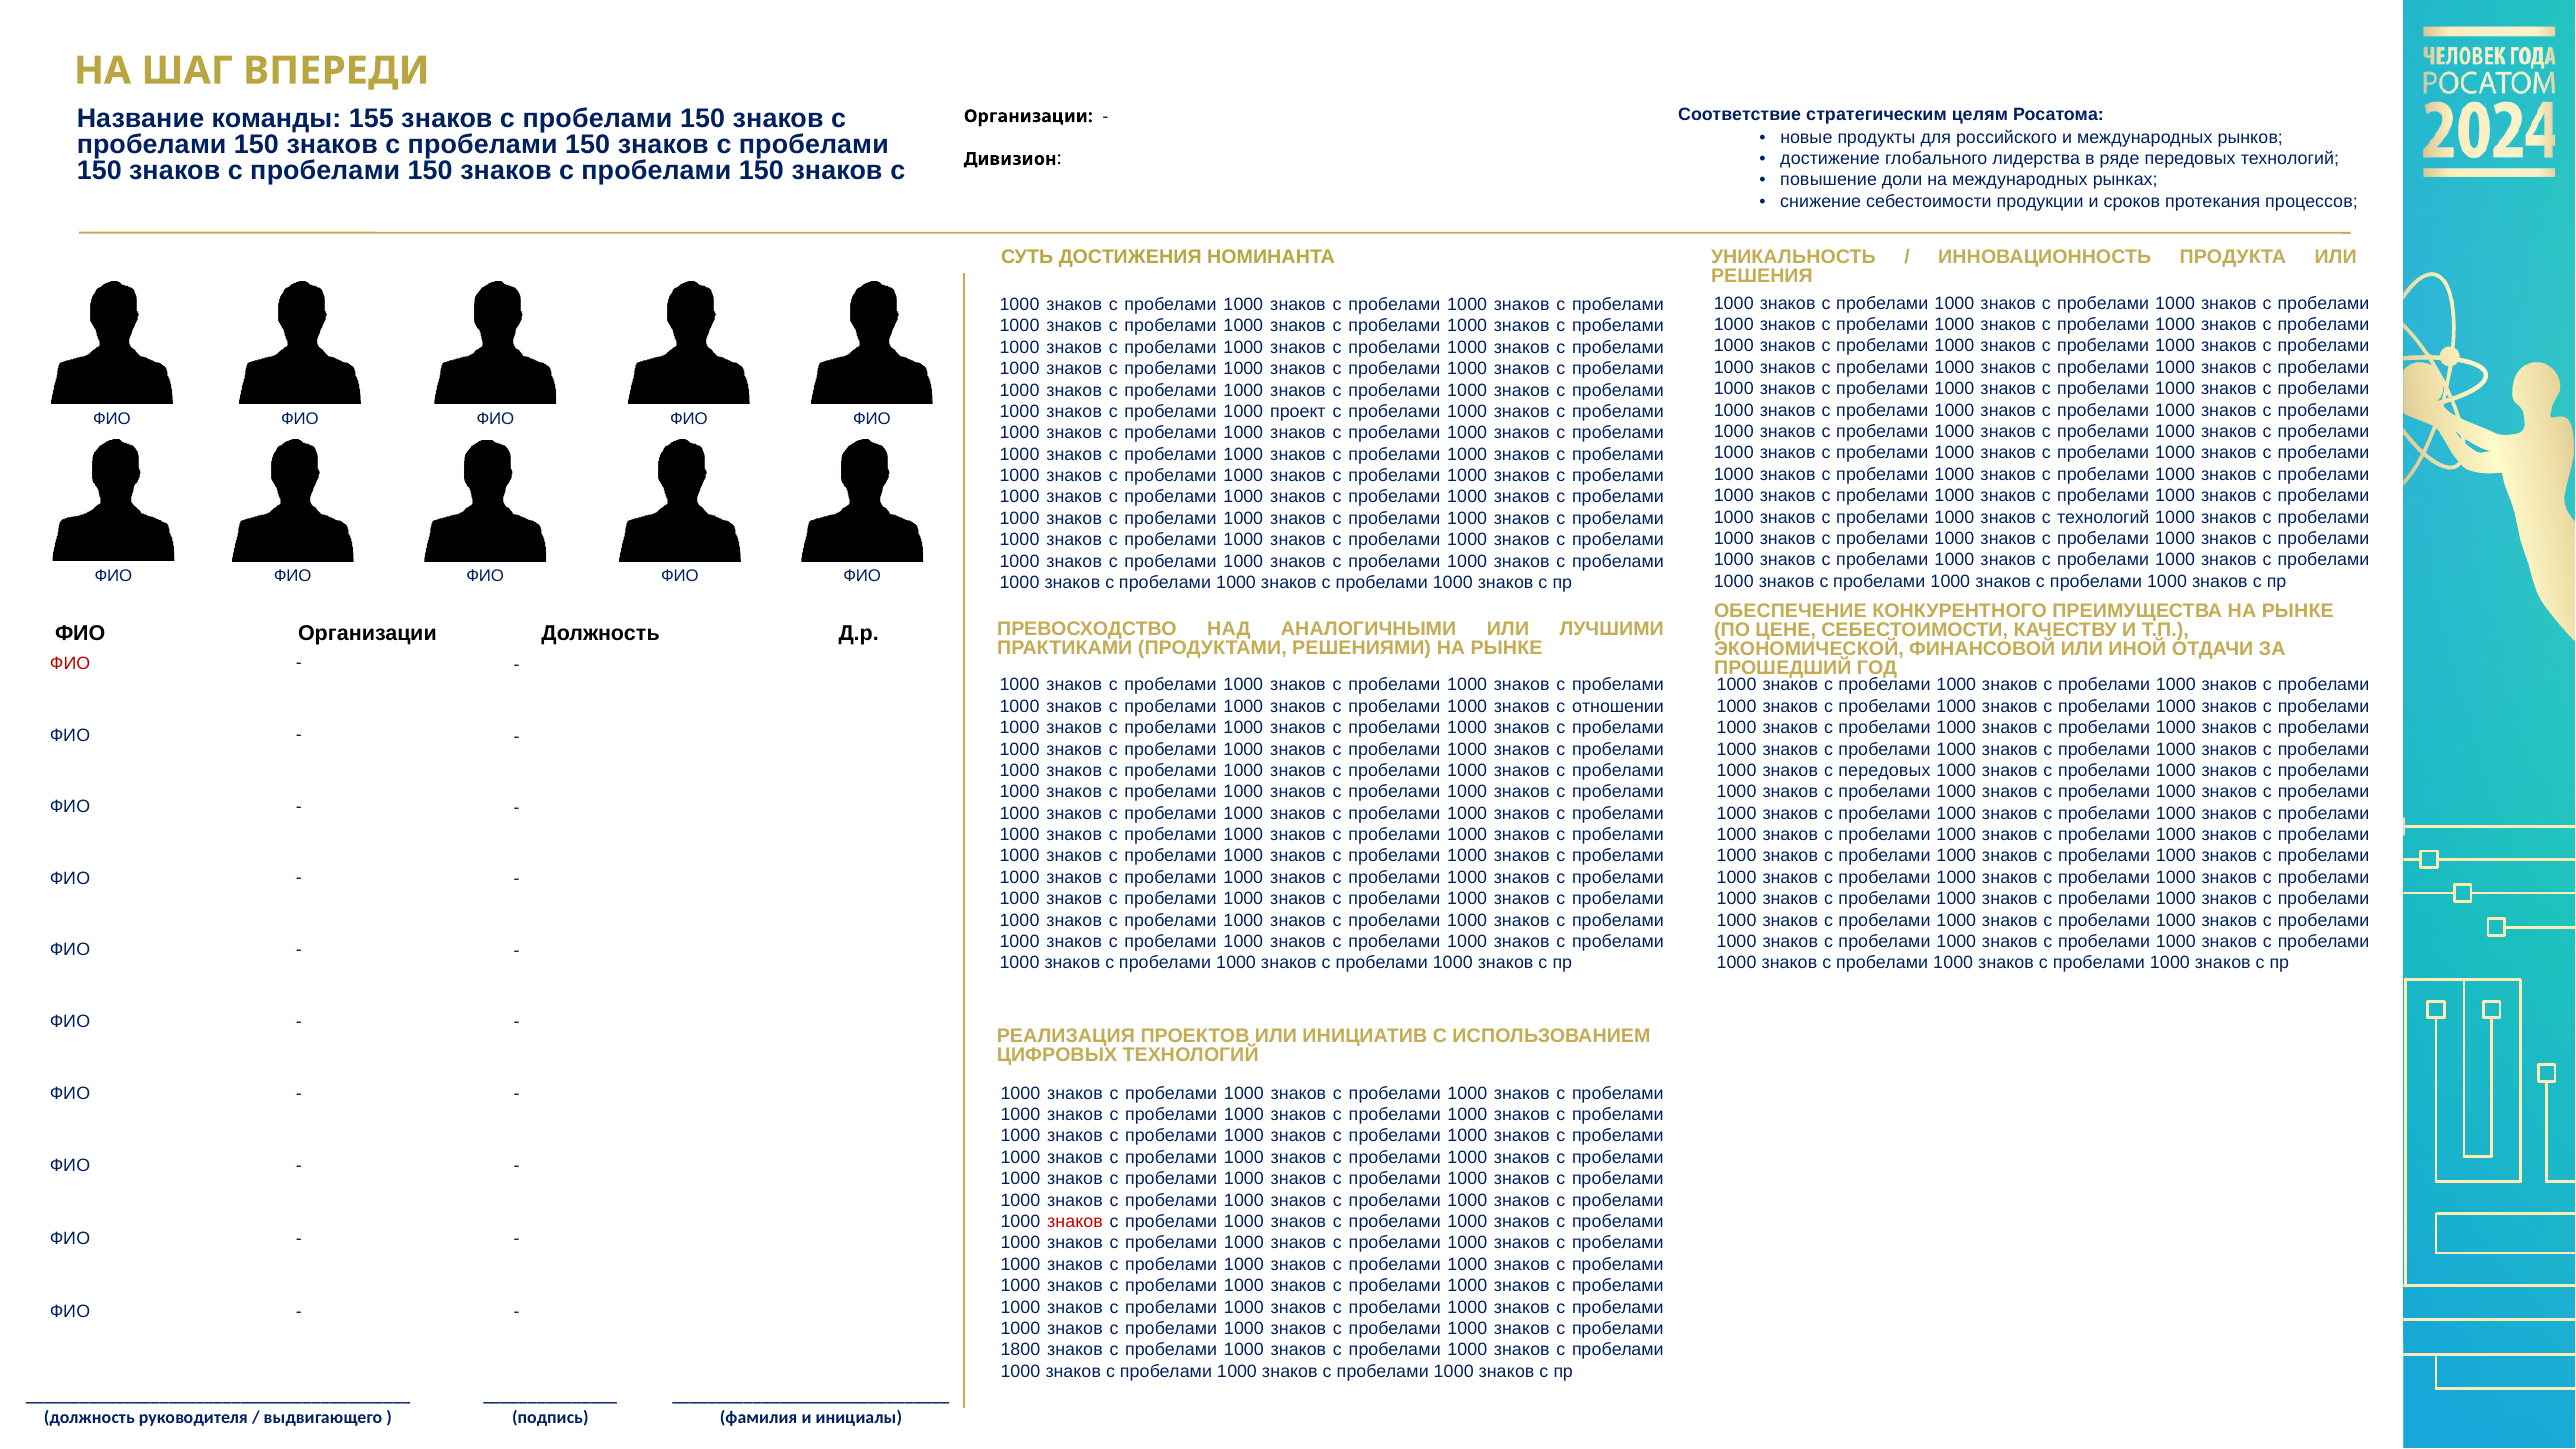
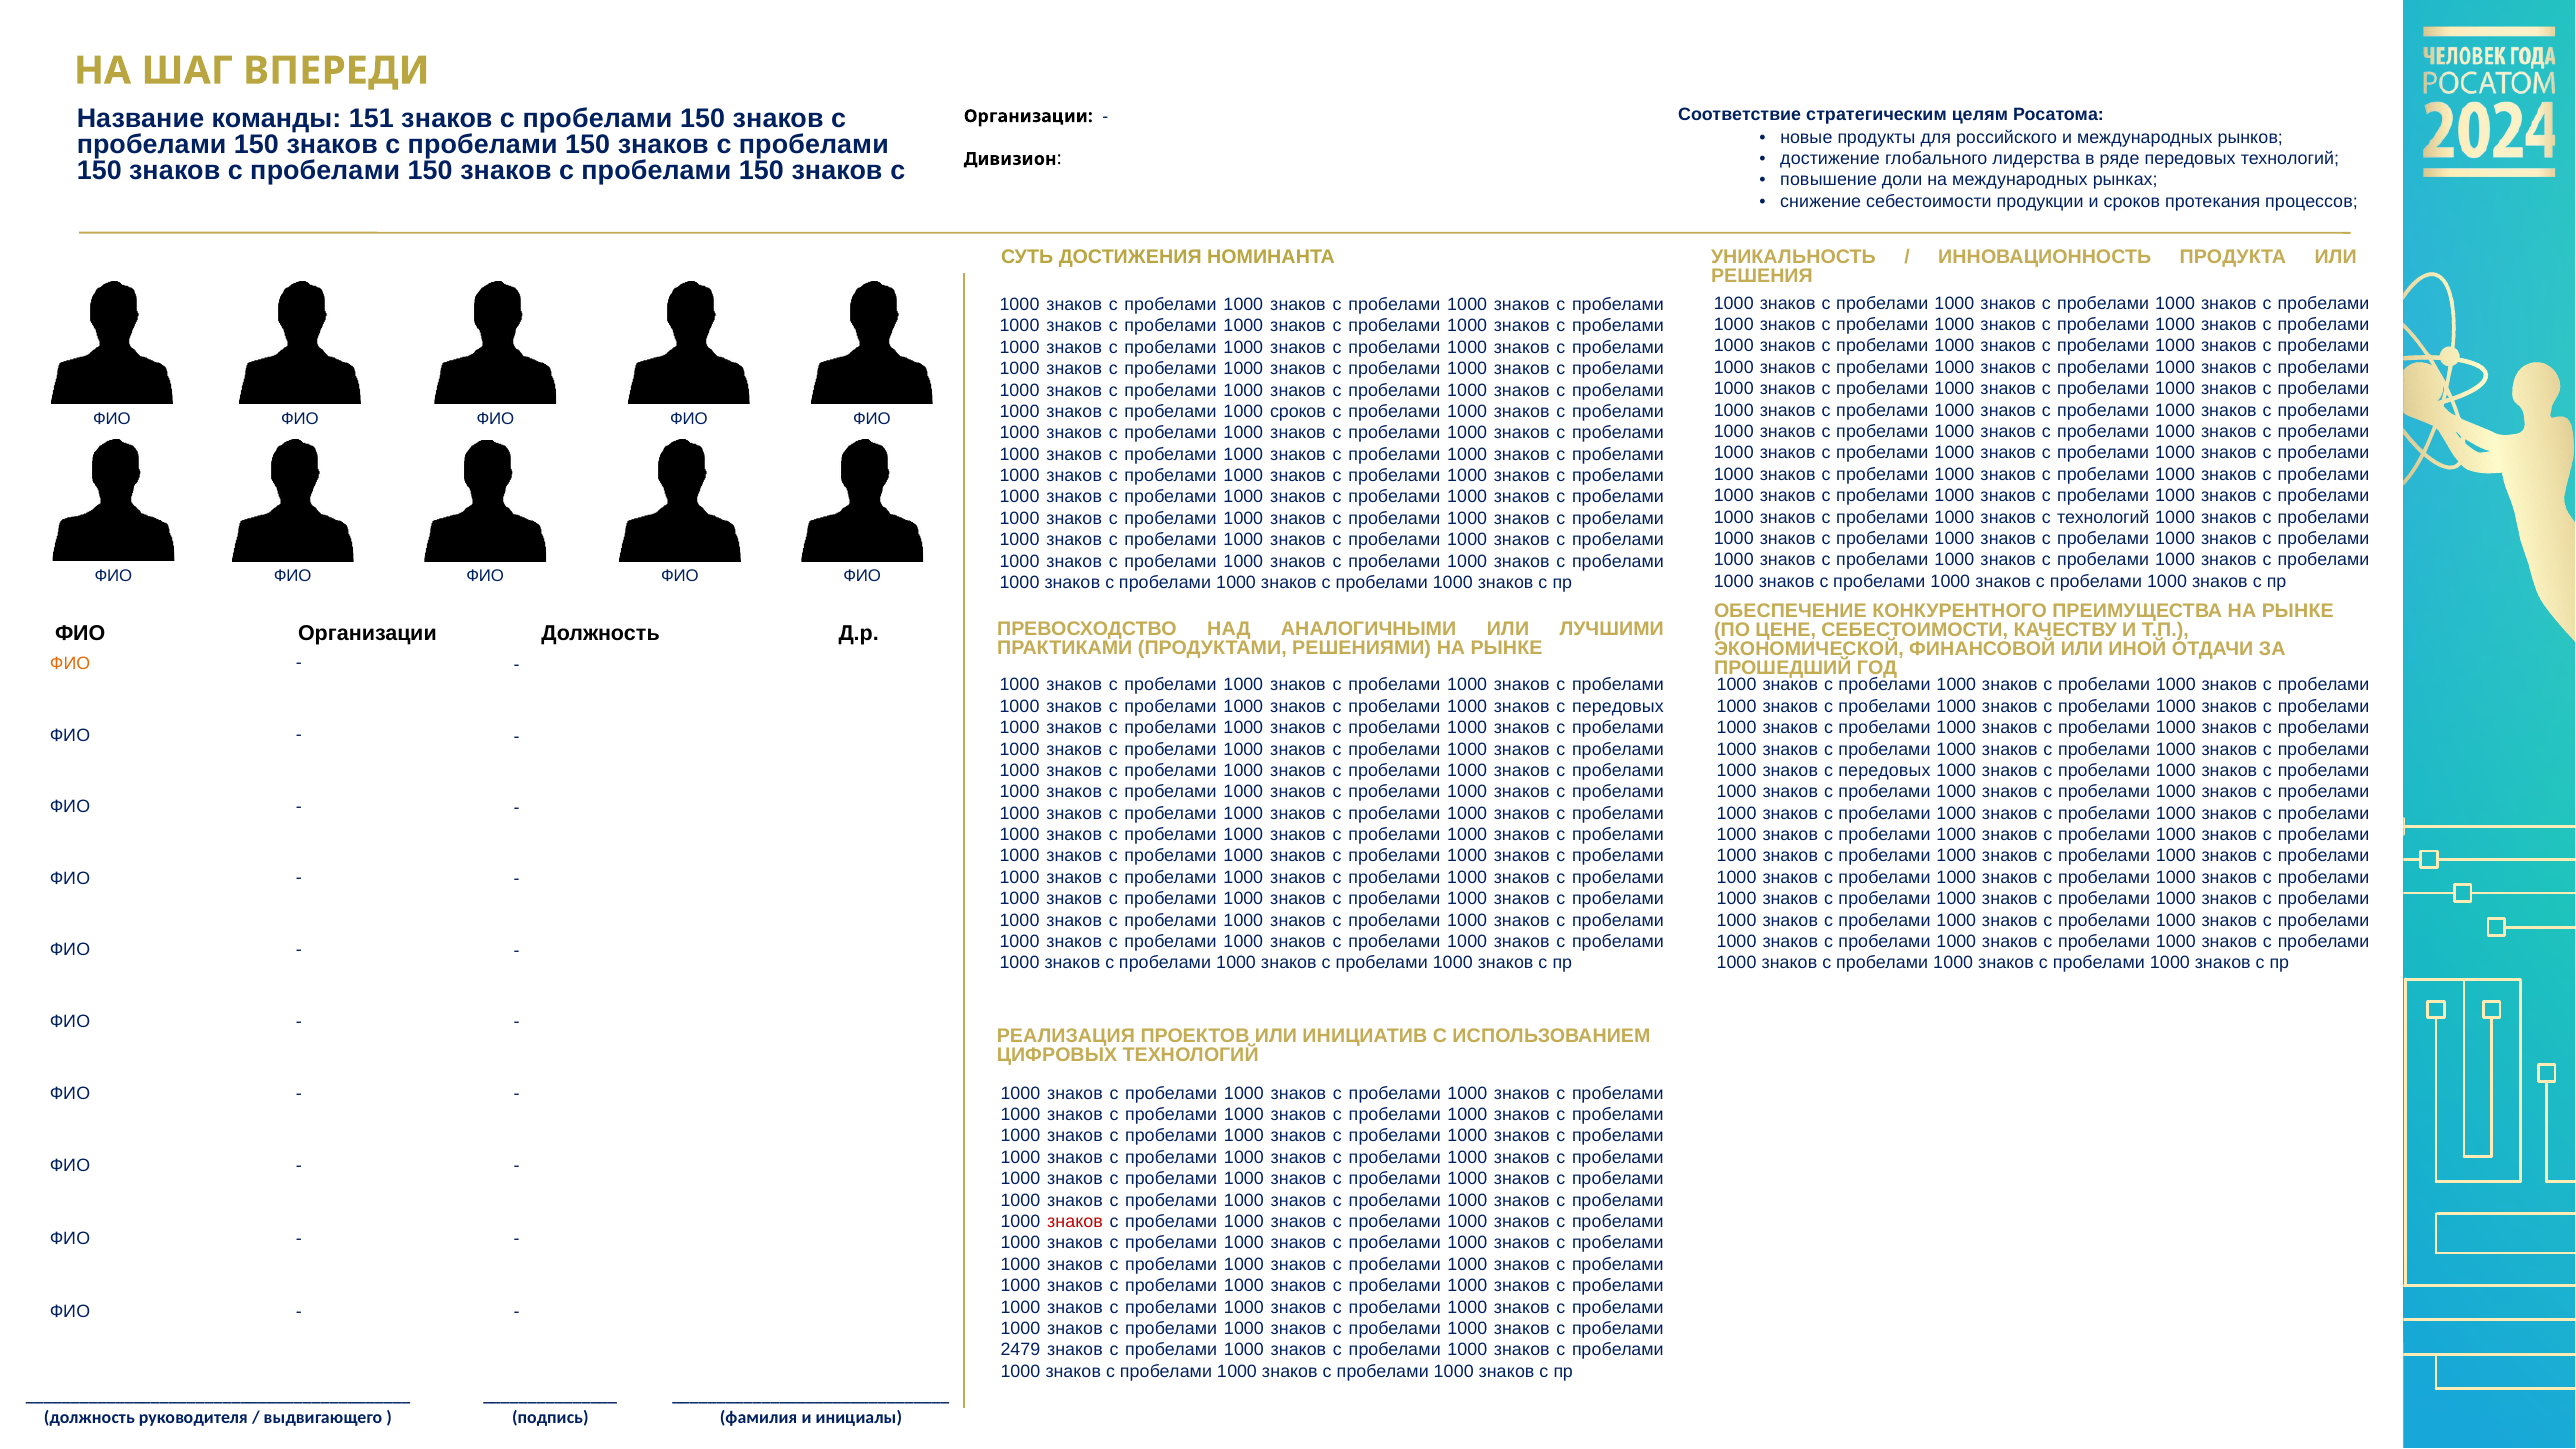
155: 155 -> 151 (371, 119)
1000 проект: проект -> сроков (1298, 412)
ФИО colour: red -> orange (70, 664)
отношении: отношении -> передовых (1618, 706)
1800: 1800 -> 2479 (1020, 1350)
